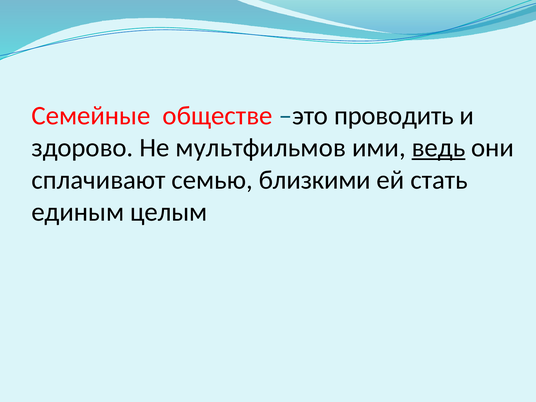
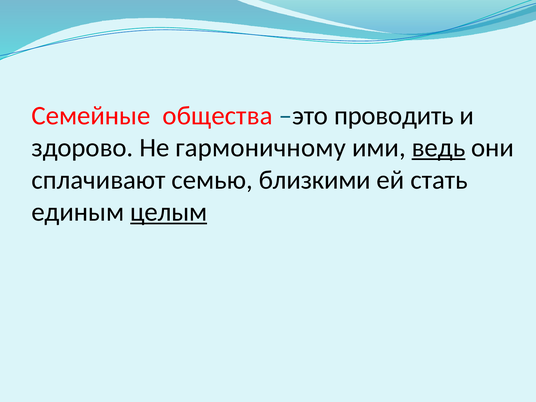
обществе: обществе -> общества (218, 116)
мультфильмов: мультфильмов -> гармоничному (261, 148)
целым underline: none -> present (169, 212)
